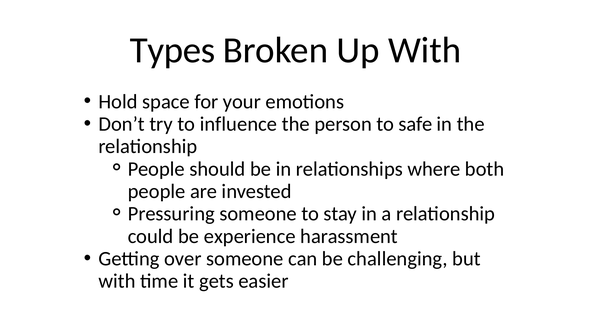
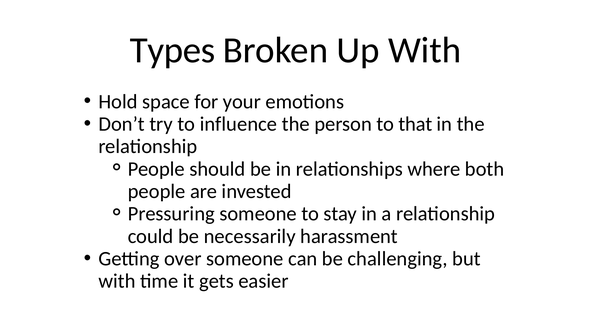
safe: safe -> that (415, 124)
experience: experience -> necessarily (250, 236)
